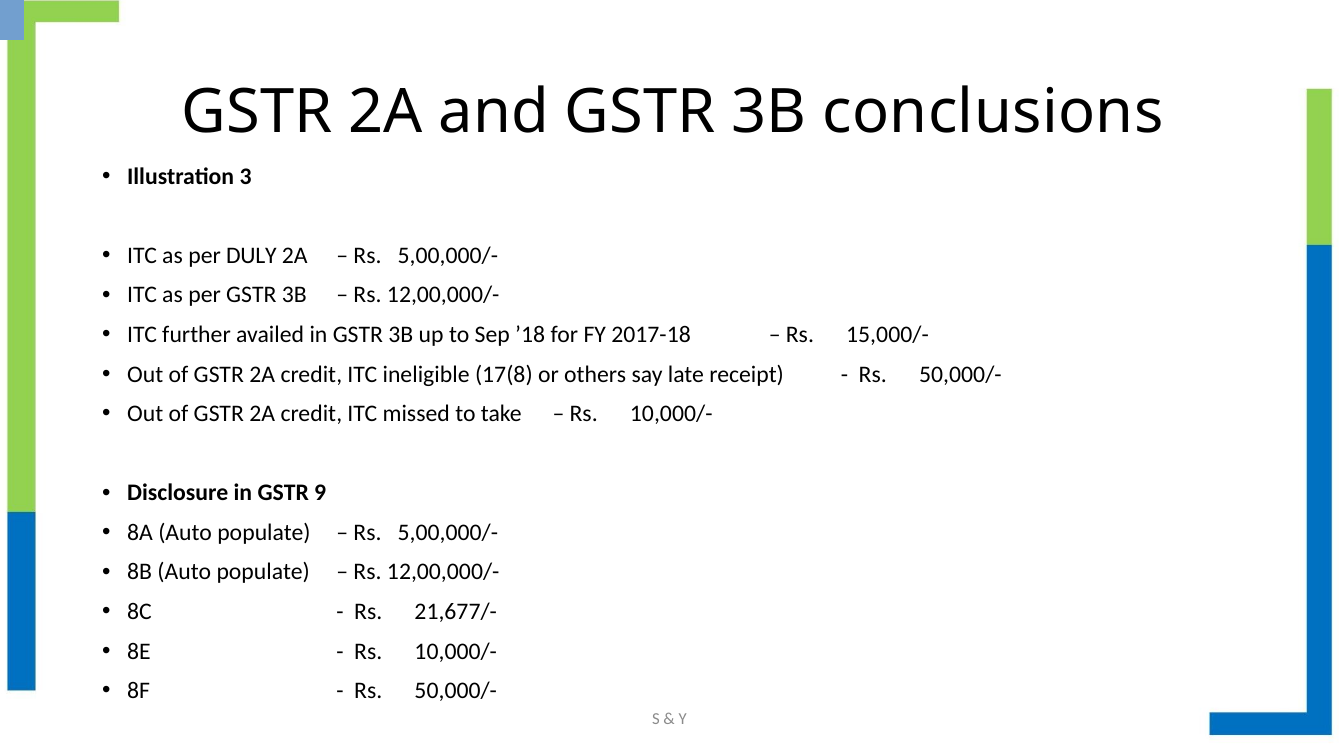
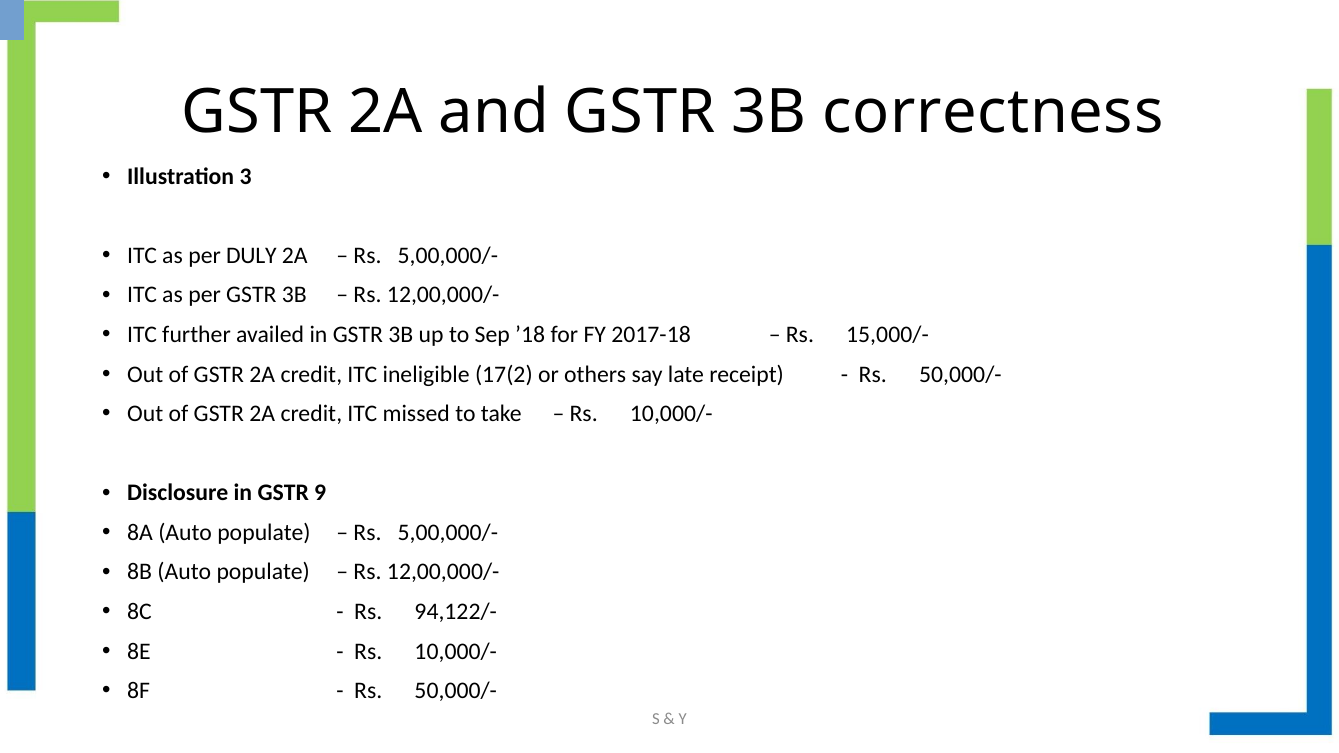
conclusions: conclusions -> correctness (993, 112)
17(8: 17(8 -> 17(2 (504, 374)
21,677/-: 21,677/- -> 94,122/- (456, 612)
